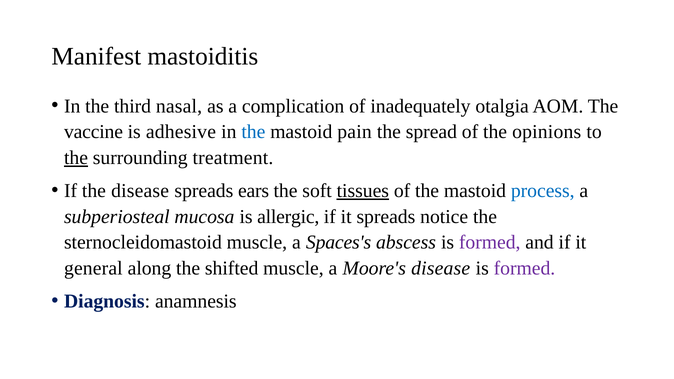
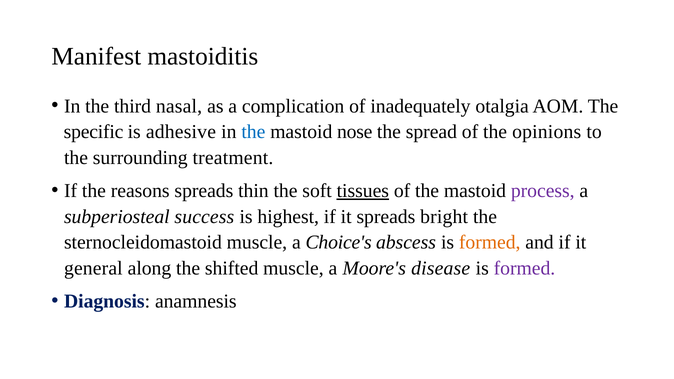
vaccine: vaccine -> specific (94, 132)
pain: pain -> nose (355, 132)
the underline: present -> none (76, 158)
the disease: disease -> reasons (140, 191)
ears: ears -> thin (253, 191)
process colour: blue -> purple (543, 191)
mucosa: mucosa -> success (204, 217)
allergic: allergic -> highest (288, 217)
notice: notice -> bright (444, 217)
Spaces's: Spaces's -> Choice's (339, 243)
formed colour: purple -> orange (490, 243)
